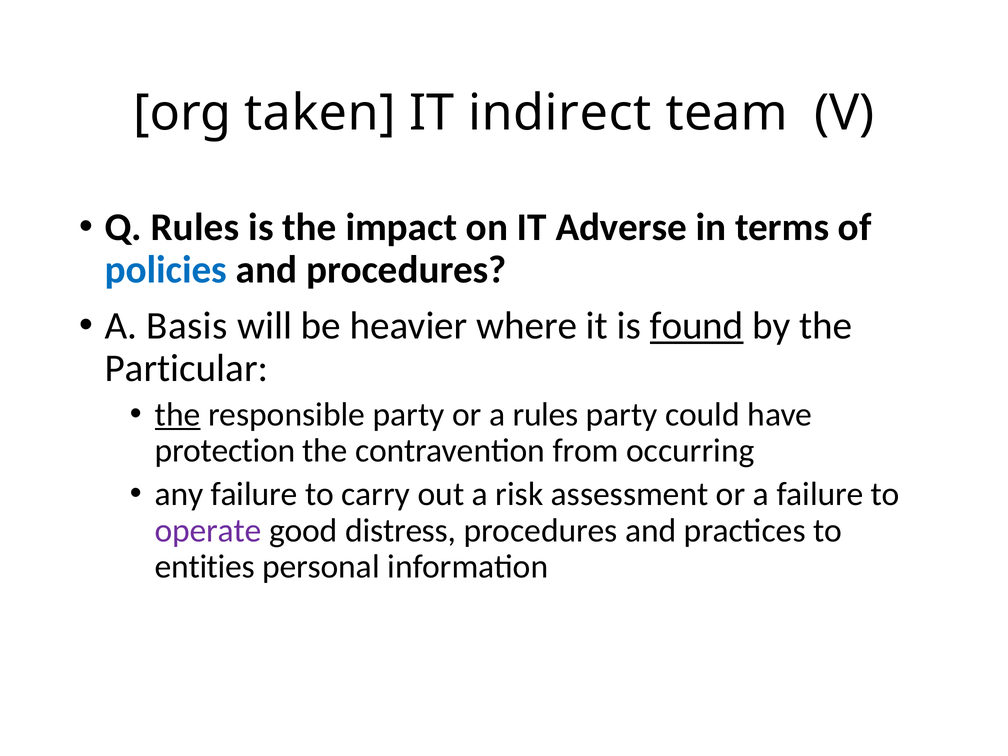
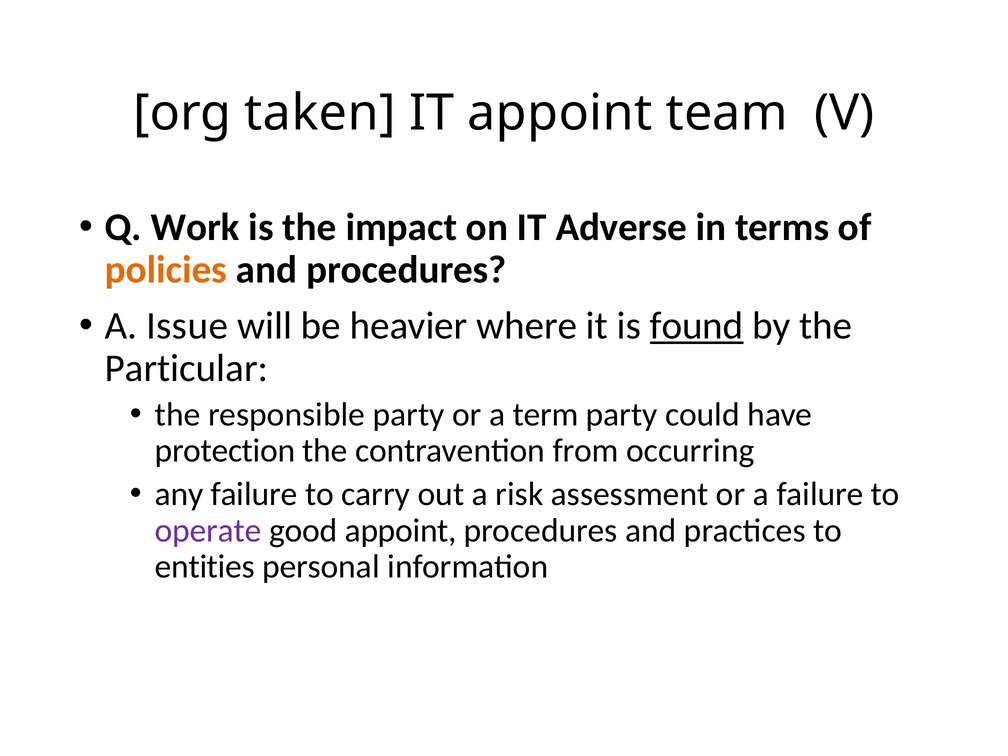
IT indirect: indirect -> appoint (560, 113)
Q Rules: Rules -> Work (195, 227)
policies colour: blue -> orange (166, 270)
Basis: Basis -> Issue (187, 326)
the underline: present -> none (178, 415)
a rules: rules -> term (546, 415)
good distress: distress -> appoint (401, 530)
